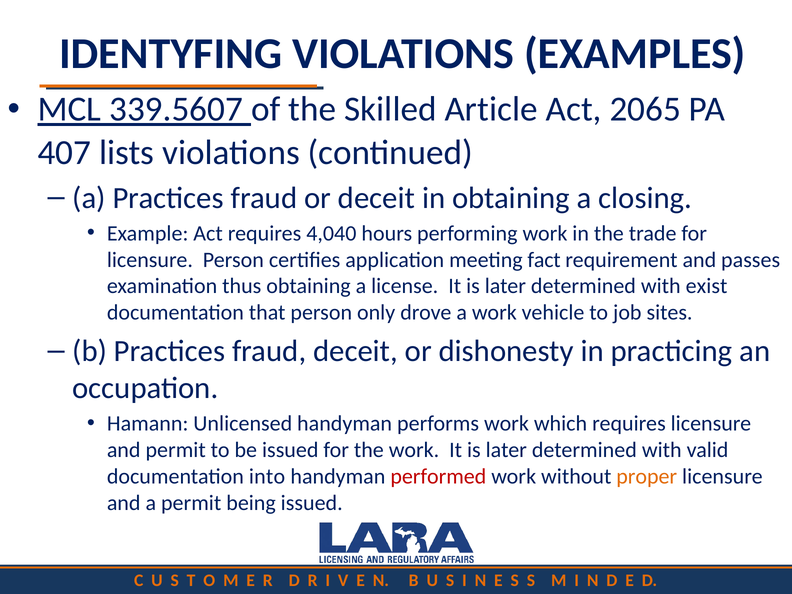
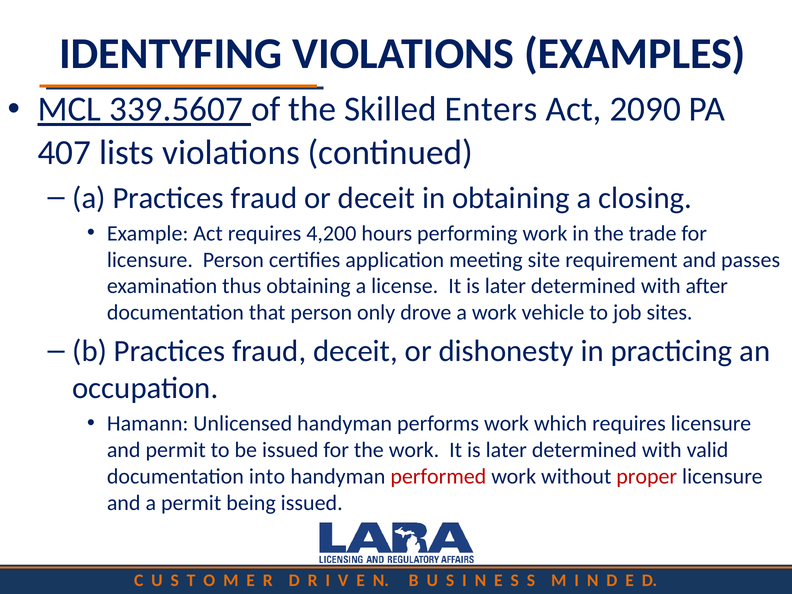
Article: Article -> Enters (491, 109)
2065: 2065 -> 2090 (645, 109)
4,040: 4,040 -> 4,200 (331, 233)
fact: fact -> site (544, 260)
exist: exist -> after (707, 286)
proper colour: orange -> red (647, 476)
